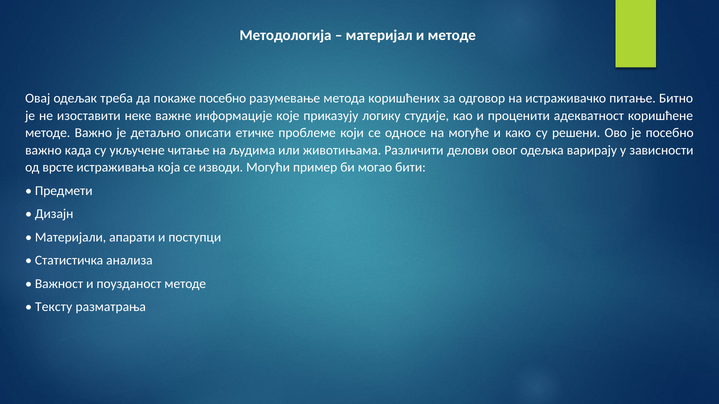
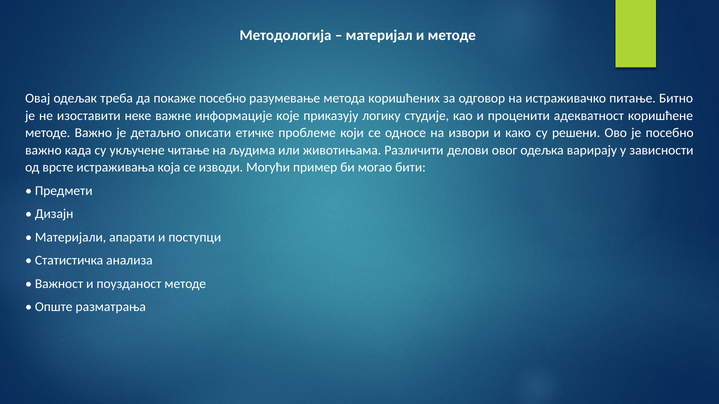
могуће: могуће -> извори (469, 133)
Тексту: Тексту -> Опште (54, 307)
